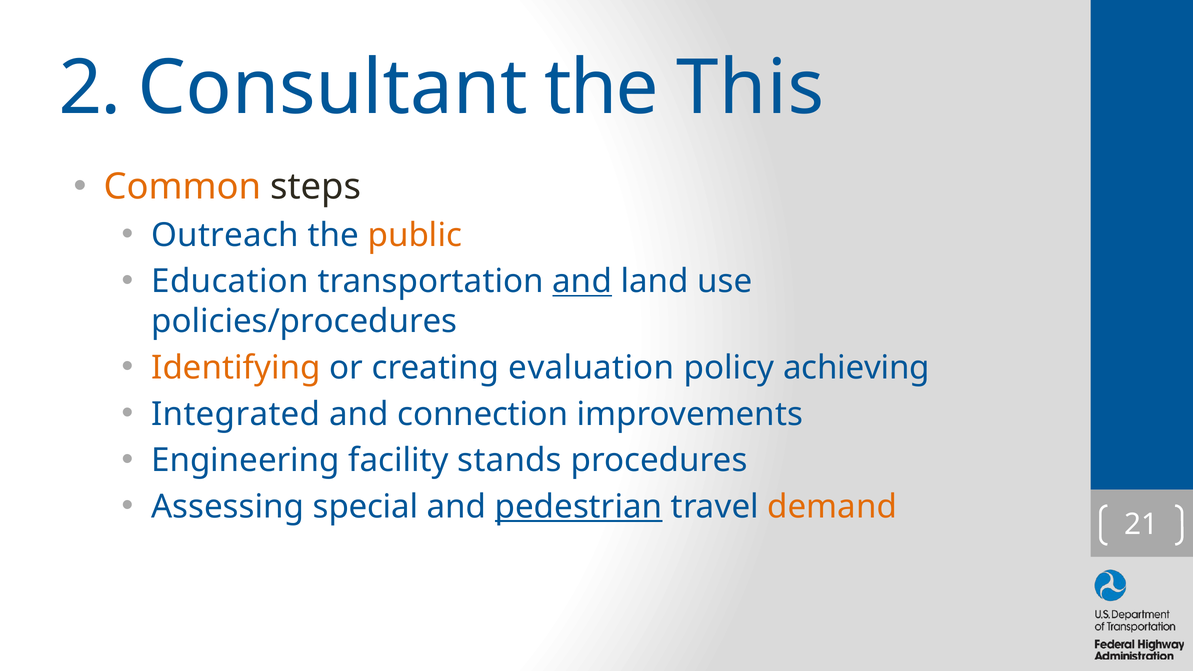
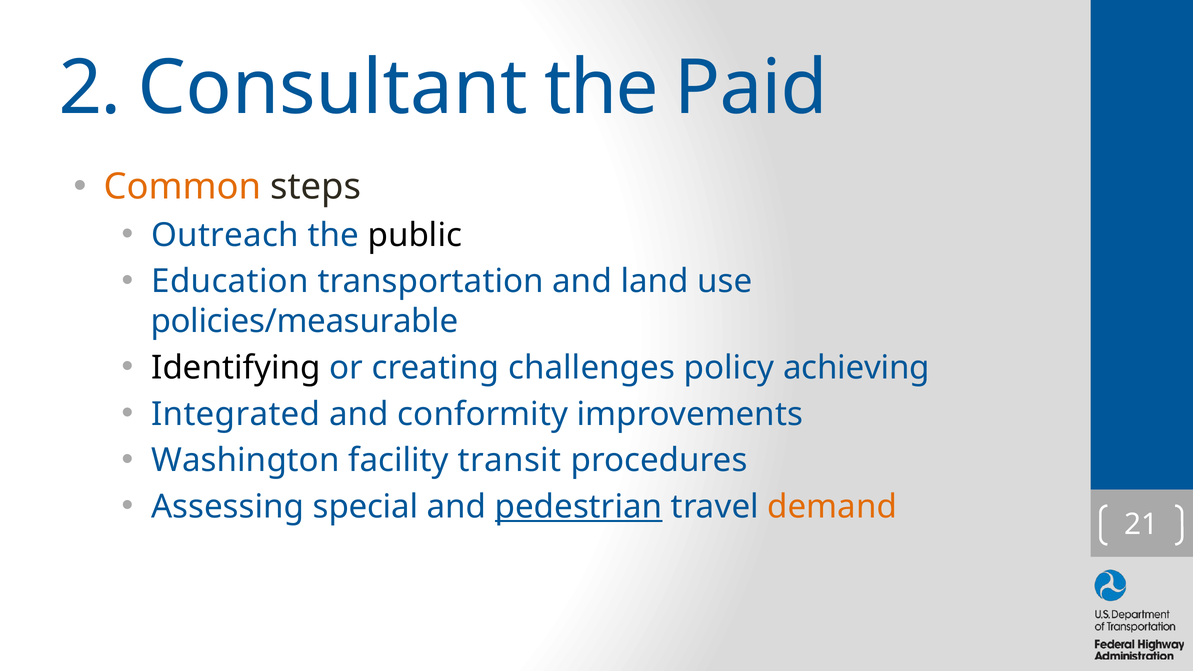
This: This -> Paid (751, 88)
public colour: orange -> black (415, 235)
and underline: present -> none (582, 282)
policies/procedures: policies/procedures -> policies/measurable (304, 321)
Identifying colour: orange -> black (236, 368)
evaluation: evaluation -> challenges (592, 368)
connection: connection -> conformity (483, 414)
Engineering: Engineering -> Washington (245, 461)
stands: stands -> transit (510, 461)
